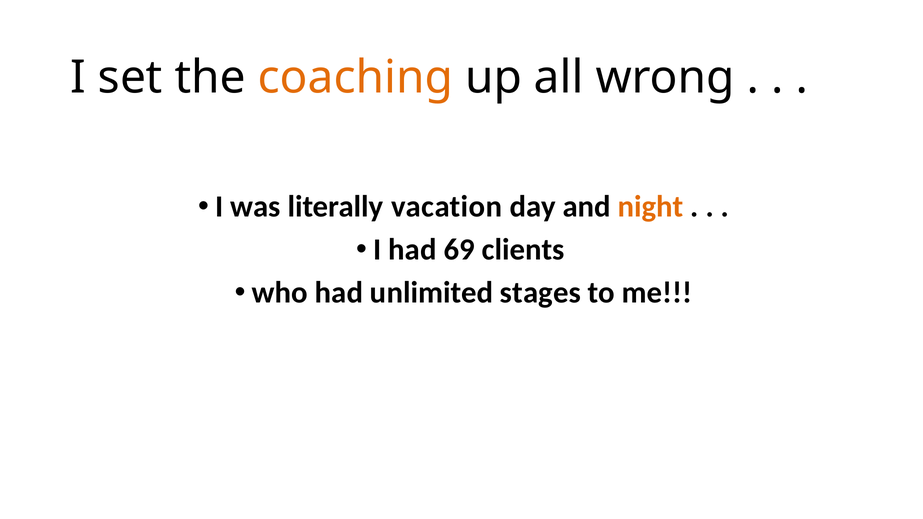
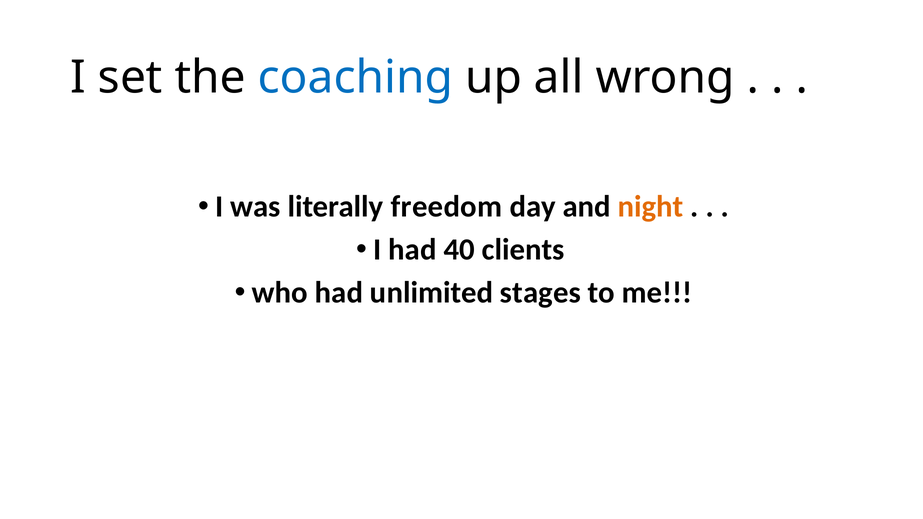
coaching colour: orange -> blue (355, 78)
vacation: vacation -> freedom (447, 207)
69: 69 -> 40 (459, 250)
